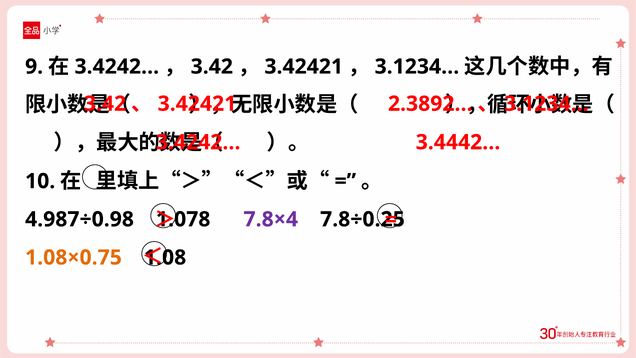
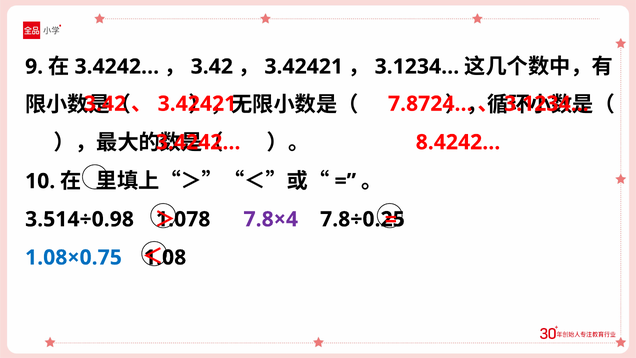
2.3892…: 2.3892… -> 7.8724… (430, 104)
3.4442…: 3.4442… -> 8.4242… (458, 142)
4.987÷0.98: 4.987÷0.98 -> 3.514÷0.98 (80, 219)
1.08×0.75 colour: orange -> blue (73, 257)
